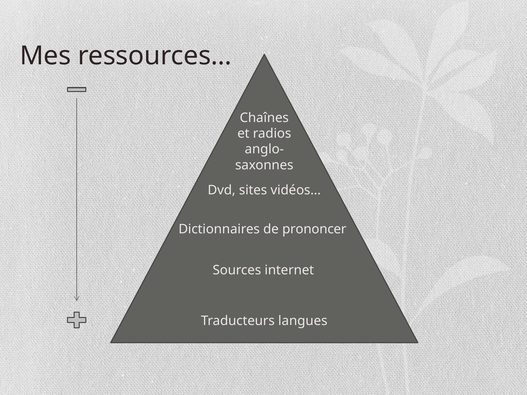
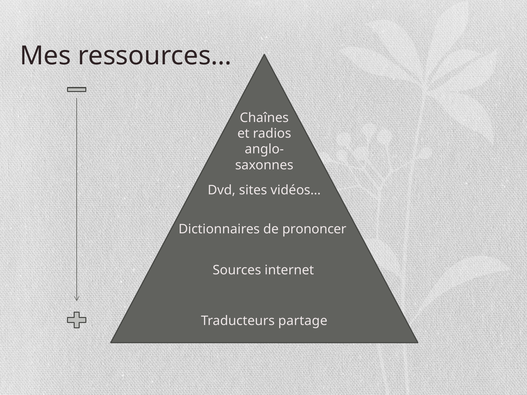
langues: langues -> partage (303, 321)
